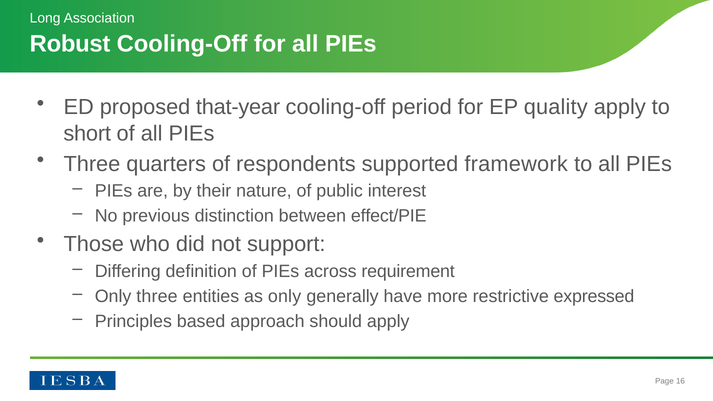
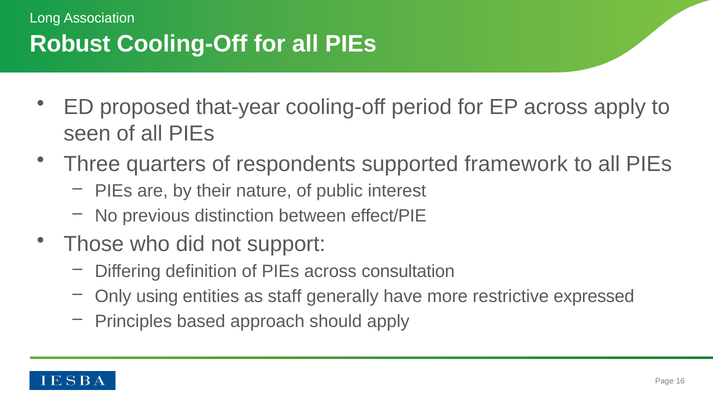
EP quality: quality -> across (556, 107)
short: short -> seen (87, 133)
requirement: requirement -> consultation (408, 271)
Only three: three -> using (157, 296)
as only: only -> staff (285, 296)
